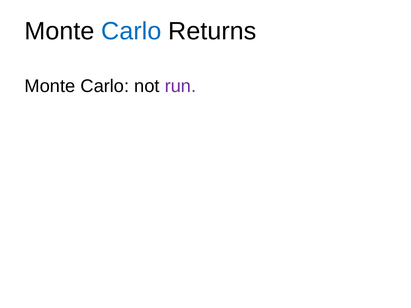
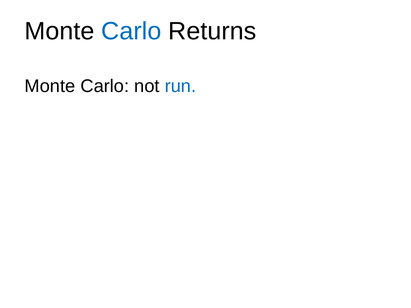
run colour: purple -> blue (180, 86)
